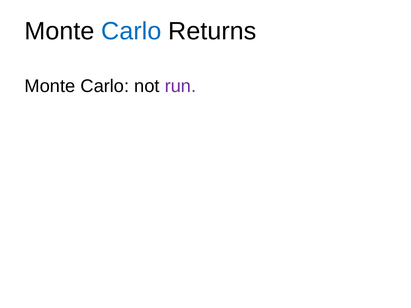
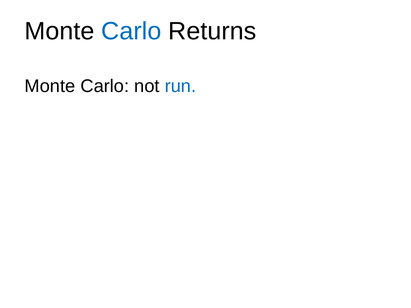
run colour: purple -> blue (180, 86)
